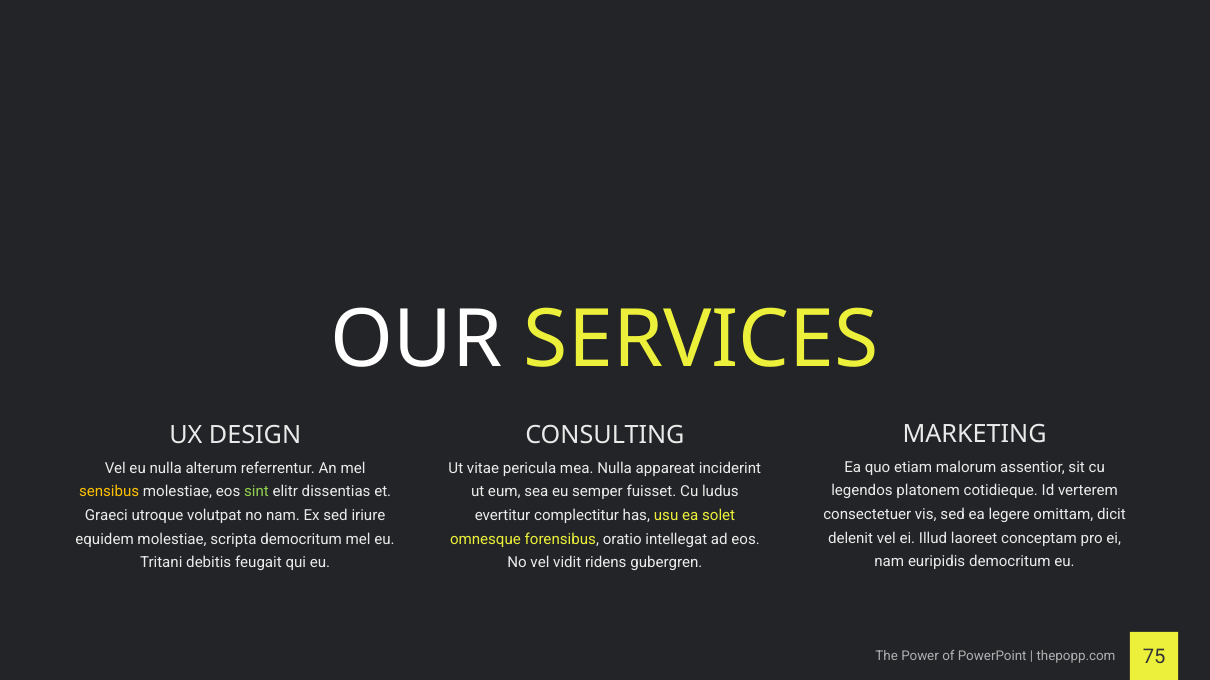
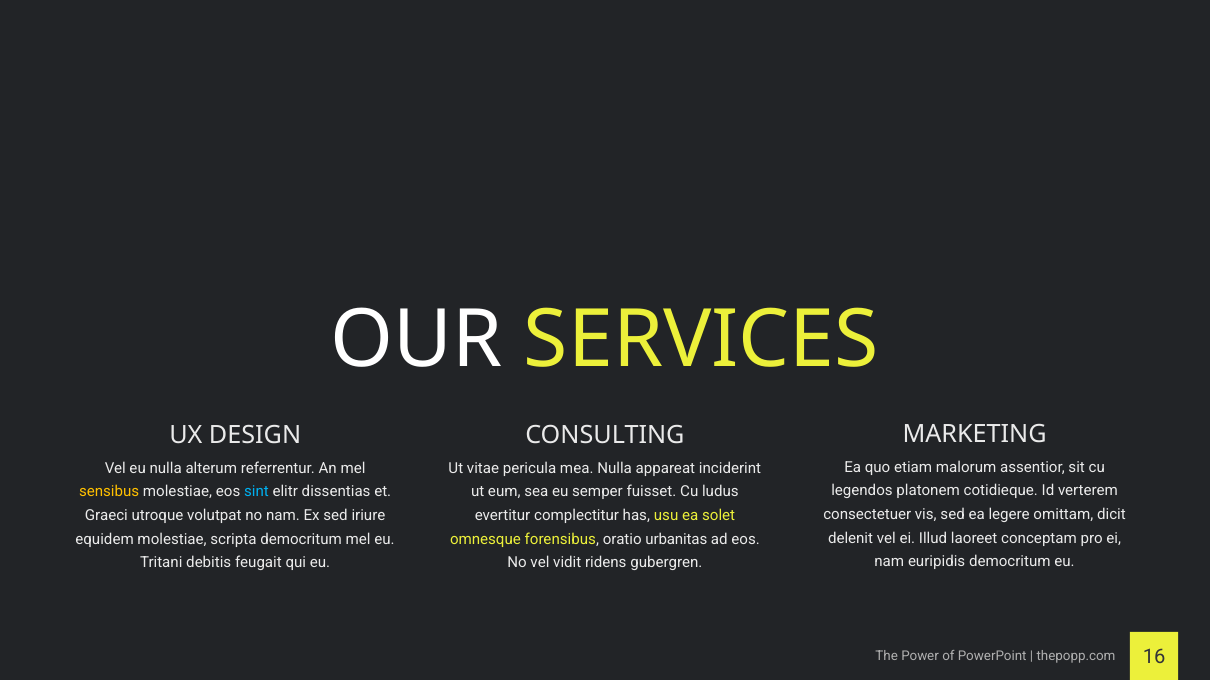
sint colour: light green -> light blue (256, 492)
intellegat: intellegat -> urbanitas (676, 540)
75: 75 -> 16 (1154, 657)
